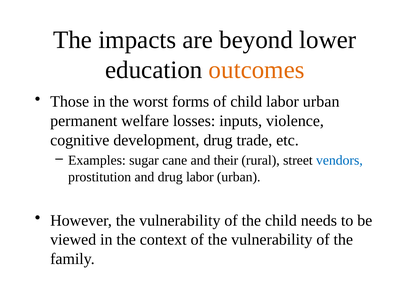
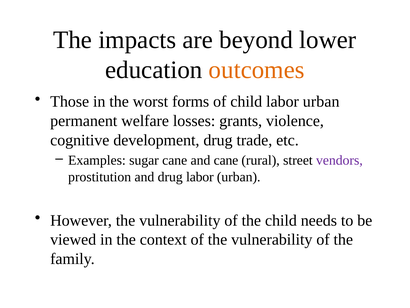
inputs: inputs -> grants (241, 121)
and their: their -> cane (226, 160)
vendors colour: blue -> purple (339, 160)
